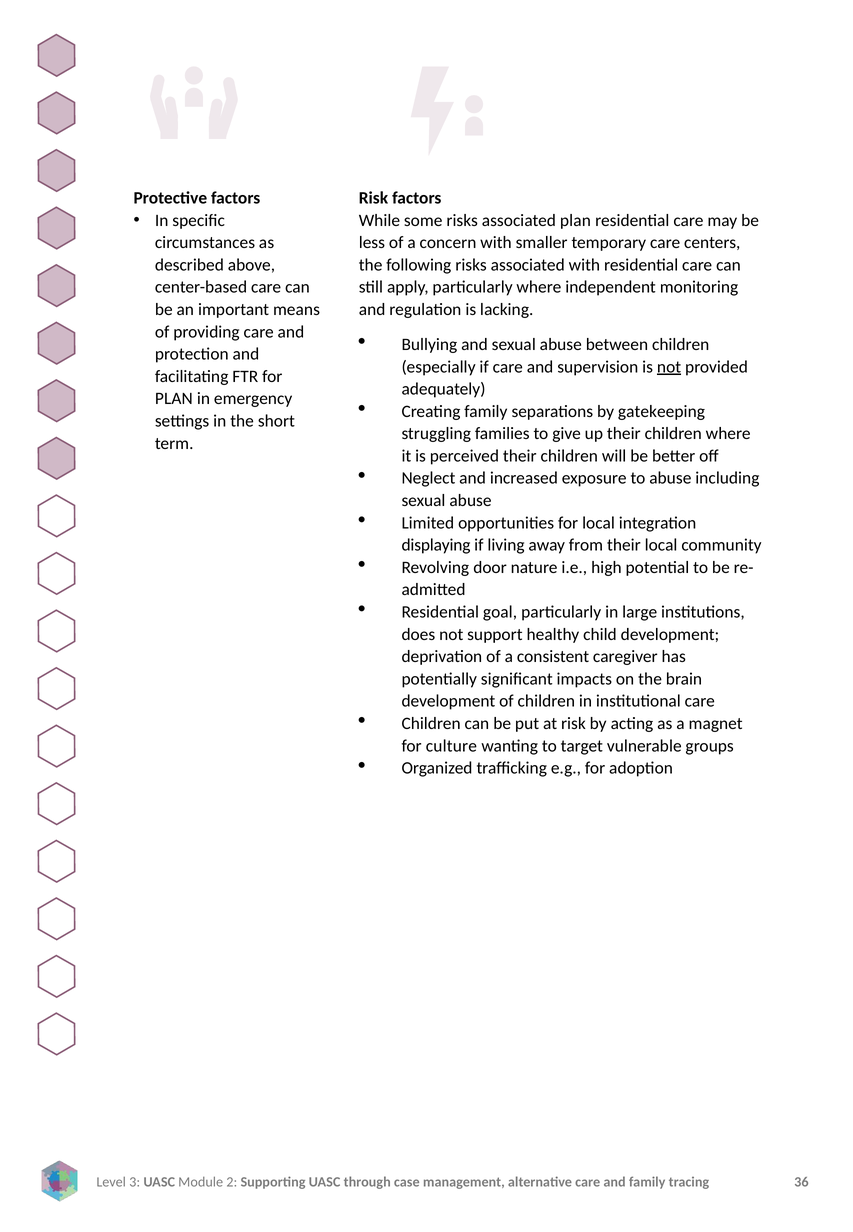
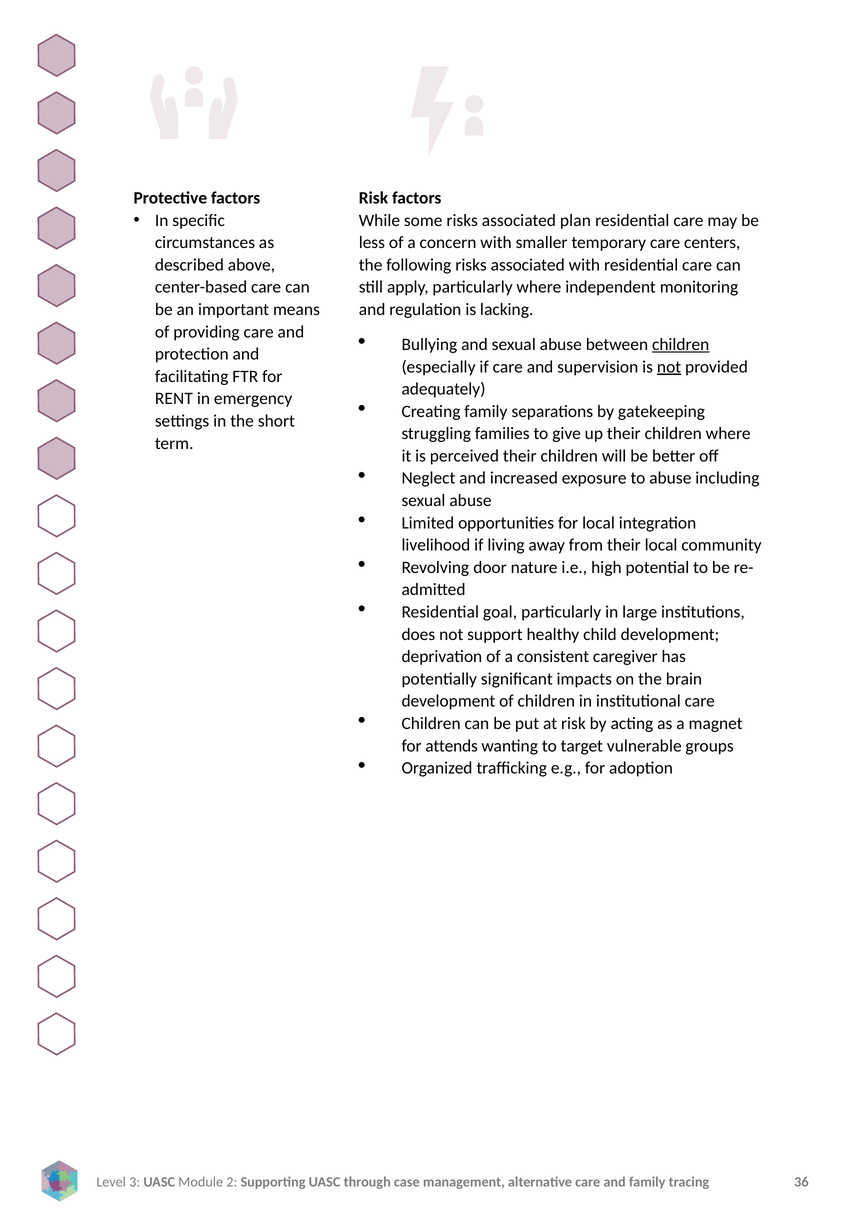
children underline: none -> present (681, 345)
PLAN: PLAN -> RENT (174, 399)
displaying: displaying -> livelihood (436, 545)
culture: culture -> attends (452, 746)
